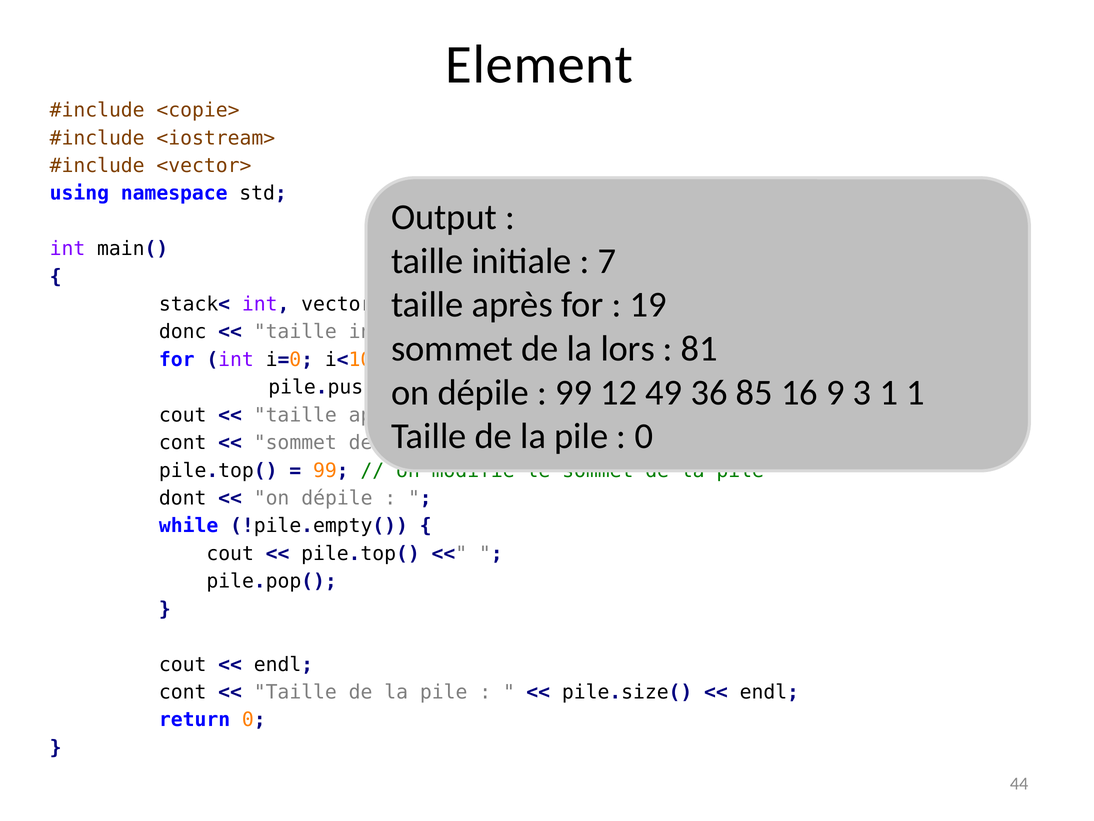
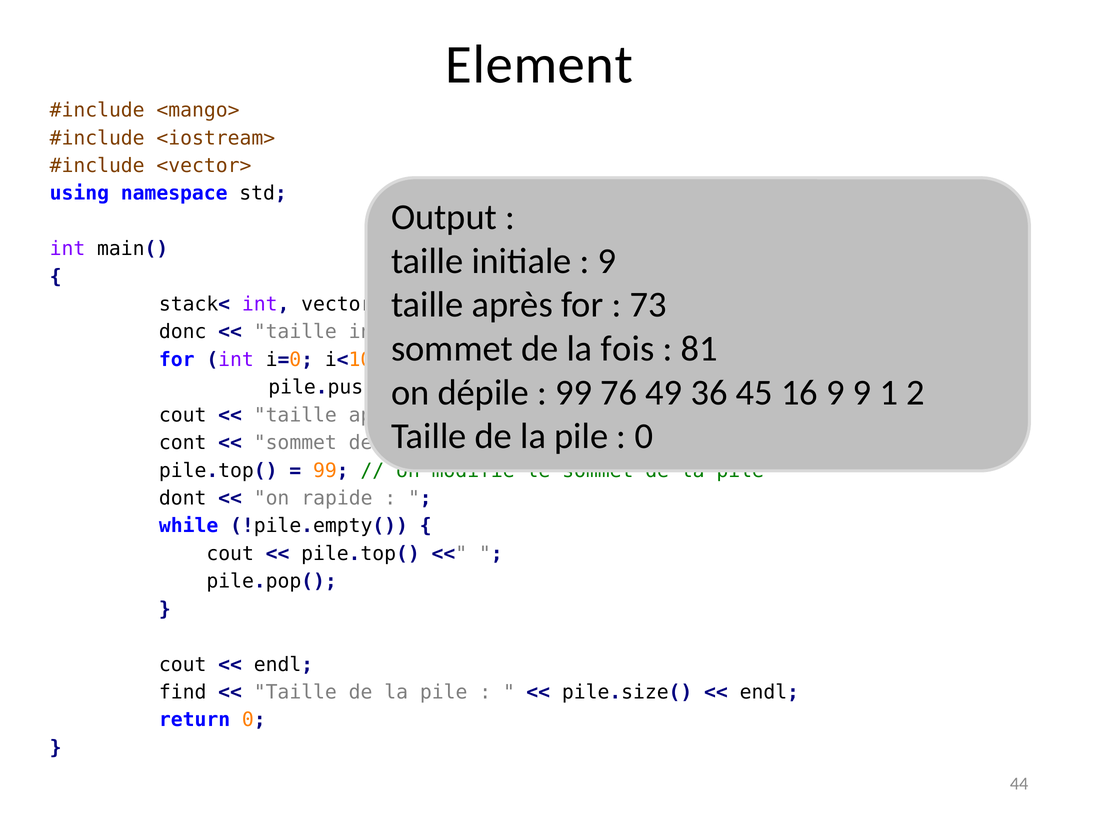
<copie>: <copie> -> <mango> (198, 110)
7: 7 -> 9 (607, 261)
19: 19 -> 73 (648, 305)
lors: lors -> fois (628, 349)
12: 12 -> 76 (619, 392)
85: 85 -> 45 (754, 392)
9 3: 3 -> 9 (862, 392)
1 1: 1 -> 2 (916, 392)
dépile: dépile -> rapide (337, 498)
cont: cont -> find (183, 692)
